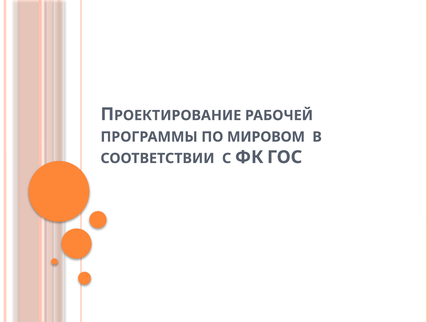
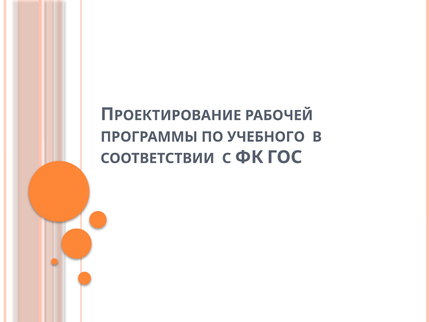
МИРОВОМ: МИРОВОМ -> УЧЕБНОГО (266, 137)
